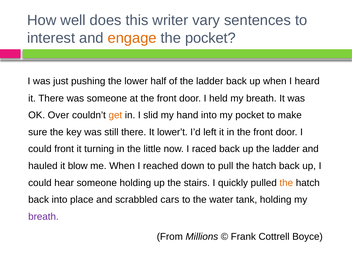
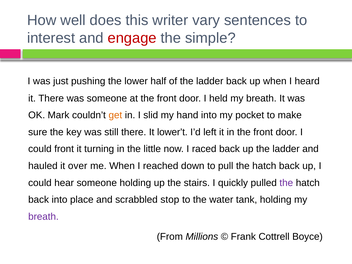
engage colour: orange -> red (132, 38)
the pocket: pocket -> simple (210, 38)
Over: Over -> Mark (59, 115)
blow: blow -> over (78, 166)
the colour: orange -> purple (286, 183)
cars: cars -> stop (170, 200)
